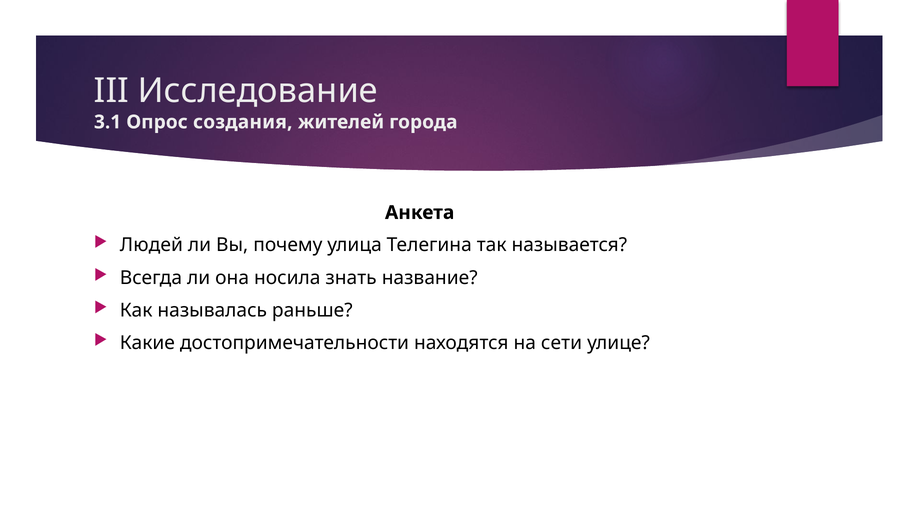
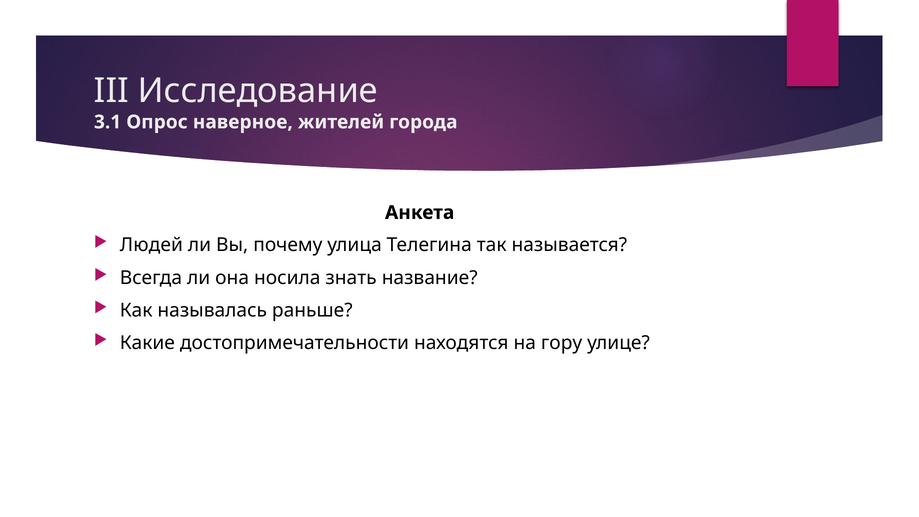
создания: создания -> наверное (243, 122)
сети: сети -> гору (562, 343)
